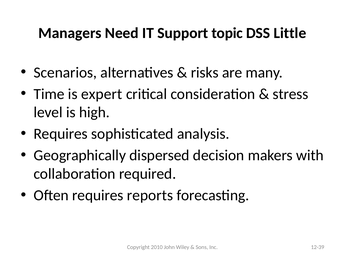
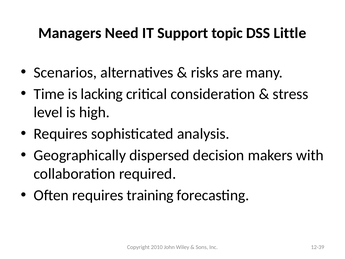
expert: expert -> lacking (102, 94)
reports: reports -> training (150, 195)
